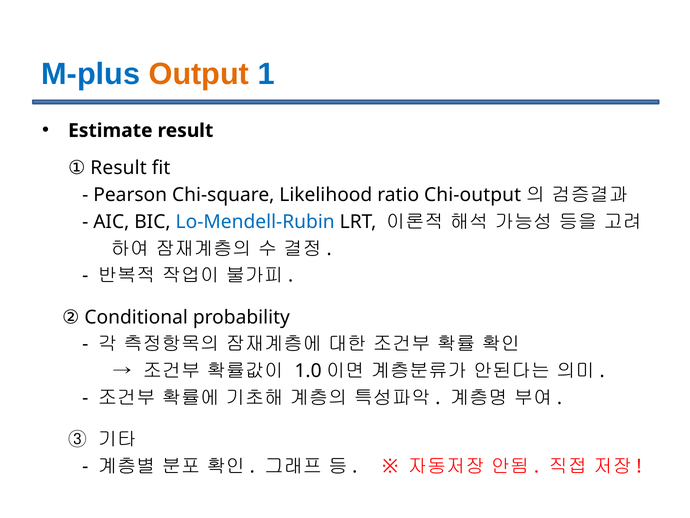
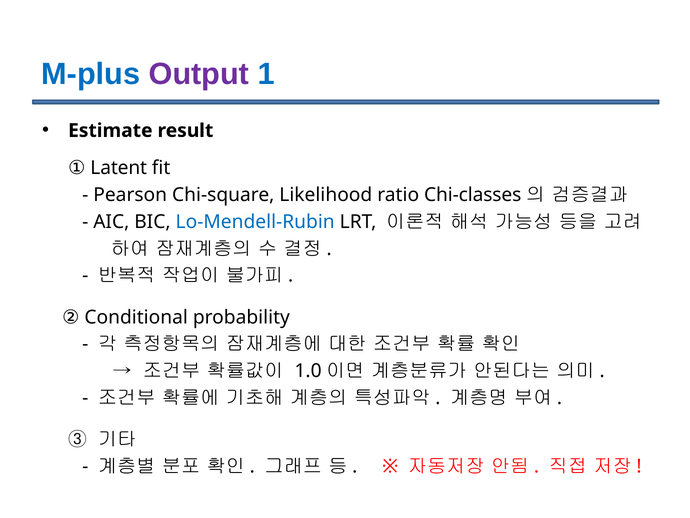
Output colour: orange -> purple (199, 74)
① Result: Result -> Latent (119, 168)
Chi-output: Chi-output -> Chi-classes (473, 195)
